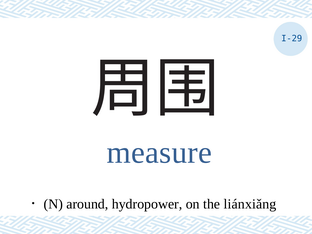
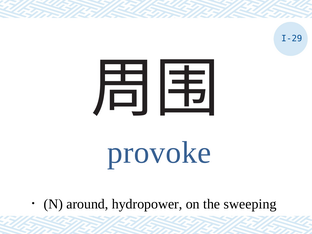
measure: measure -> provoke (159, 152)
liánxiǎng: liánxiǎng -> sweeping (250, 204)
